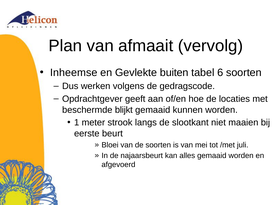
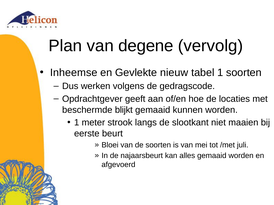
afmaait: afmaait -> degene (146, 46)
buiten: buiten -> nieuw (174, 73)
tabel 6: 6 -> 1 (220, 73)
